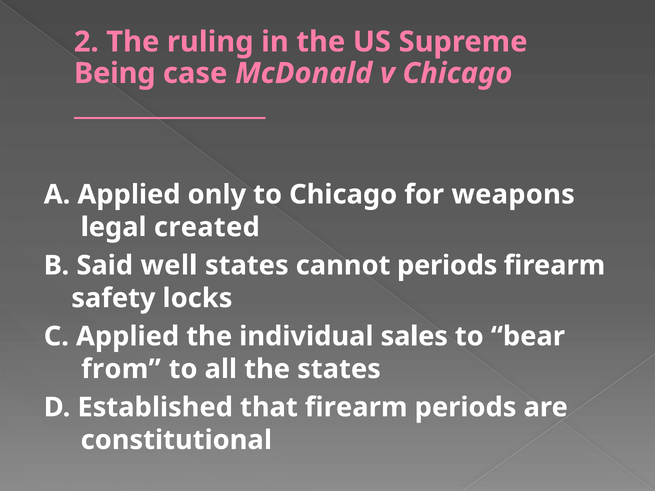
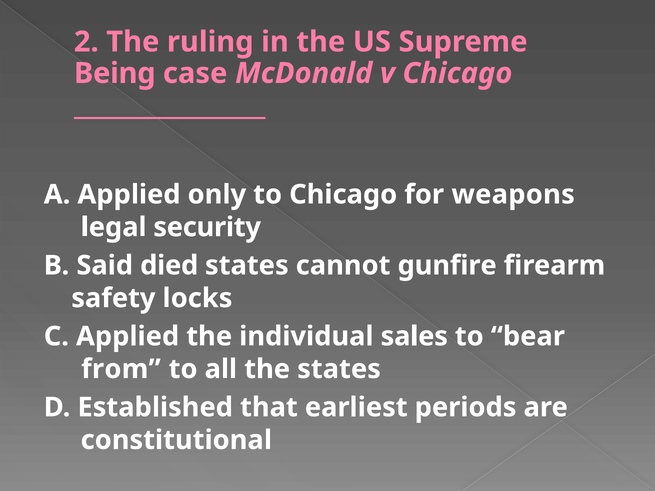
created: created -> security (207, 227)
well: well -> died (169, 266)
cannot periods: periods -> gunfire (447, 266)
that firearm: firearm -> earliest (356, 407)
